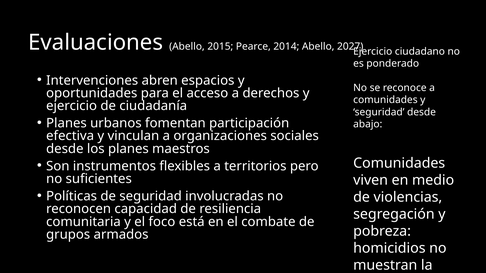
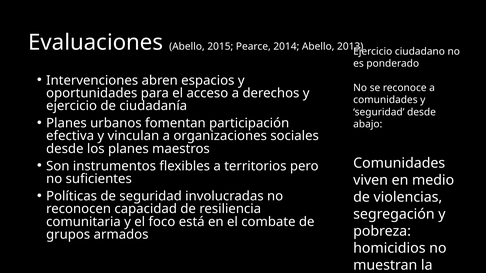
2027: 2027 -> 2013 (350, 47)
